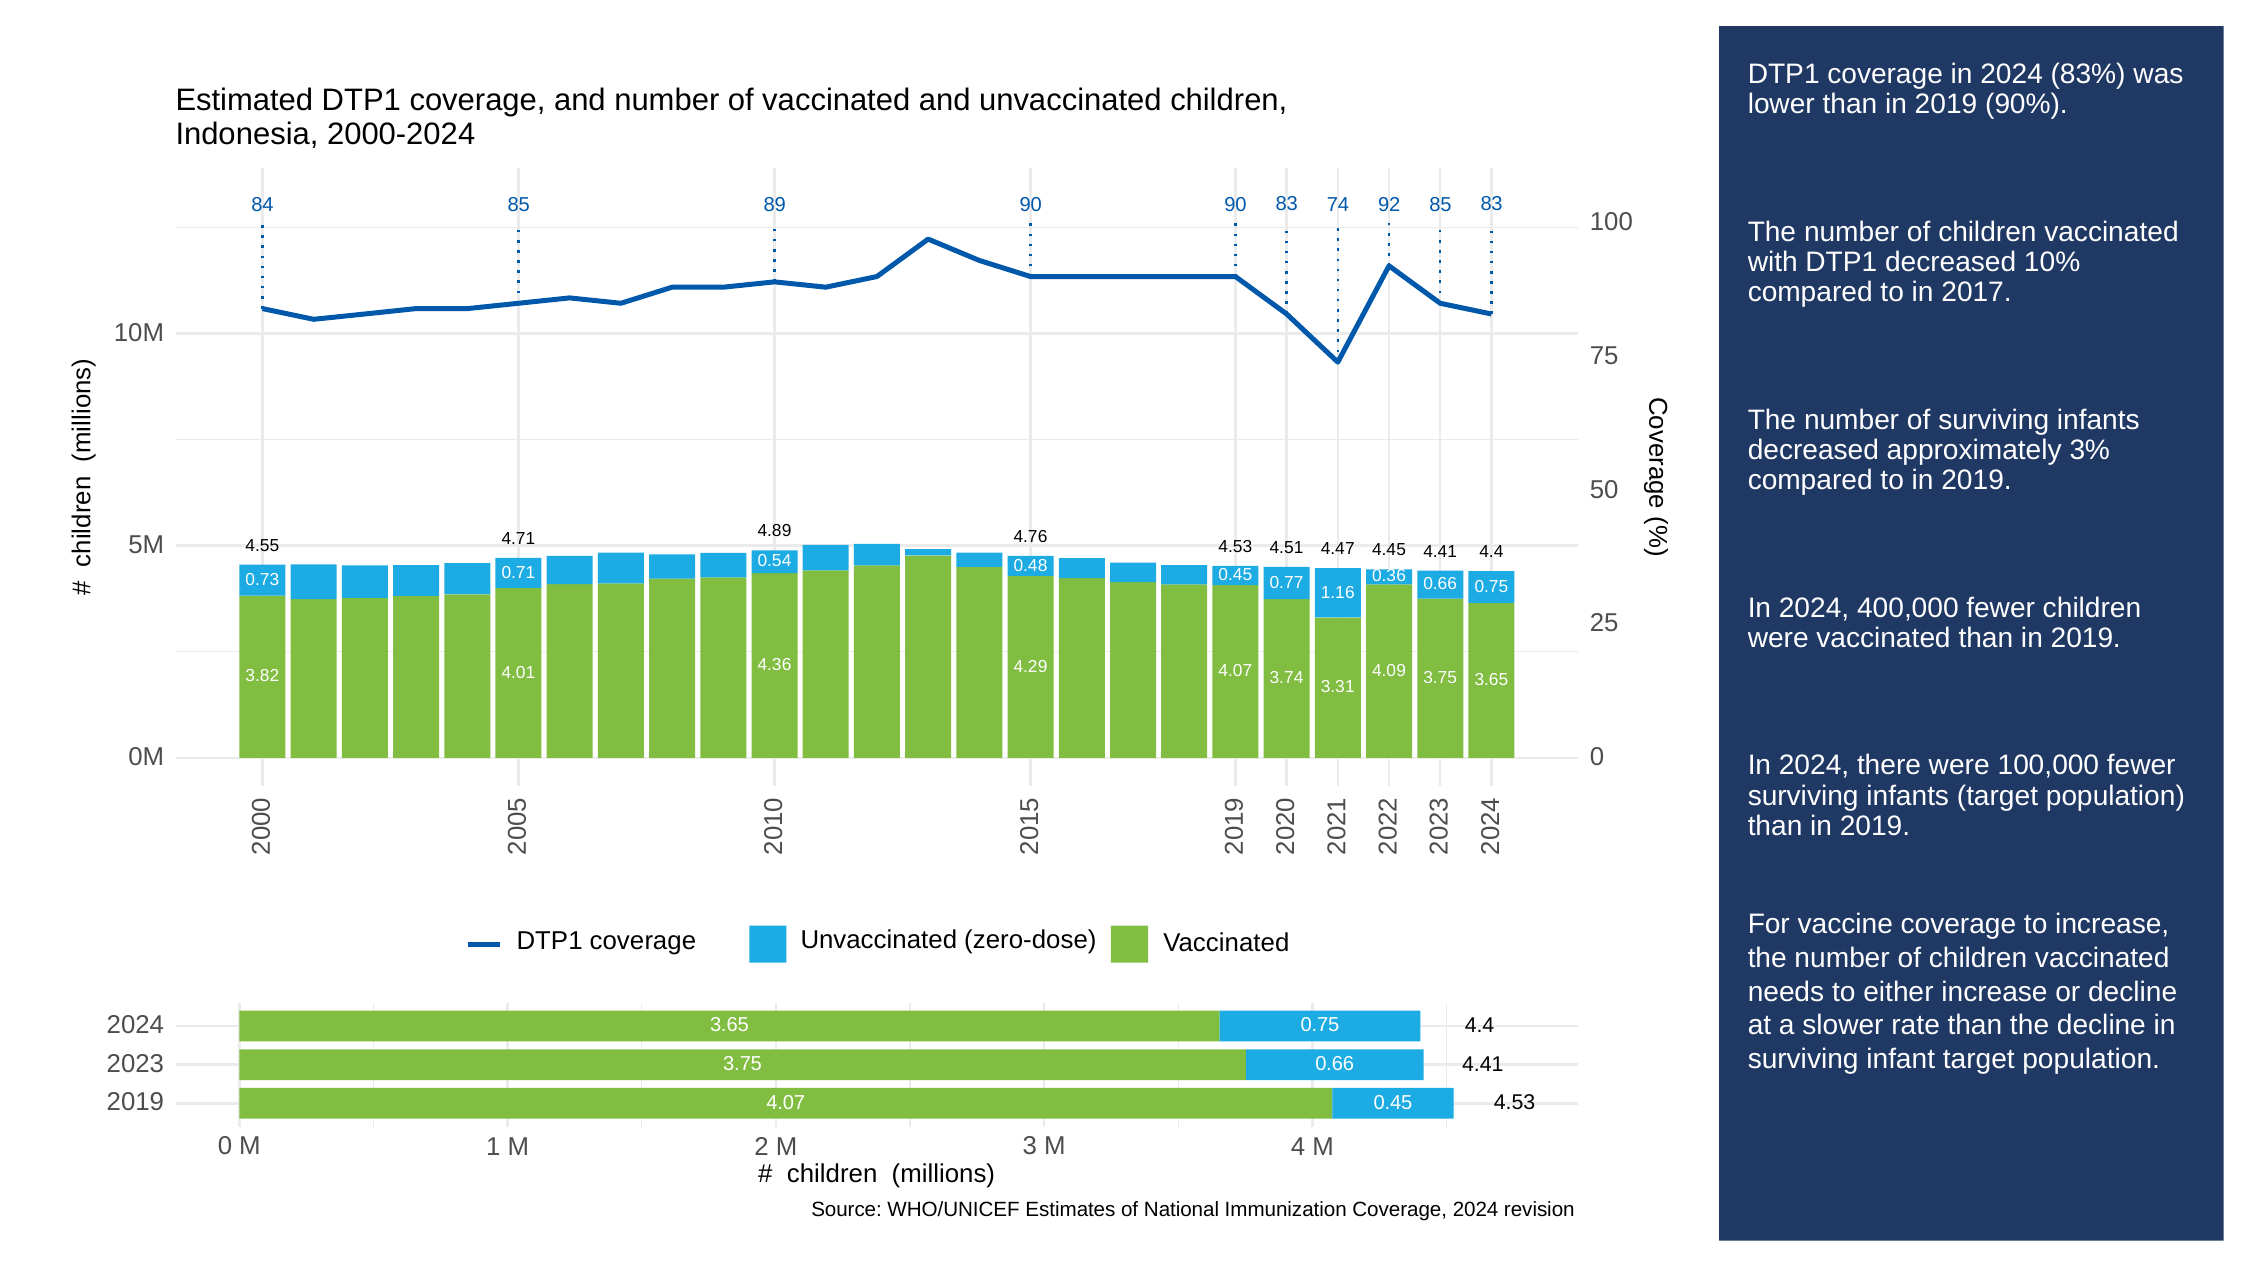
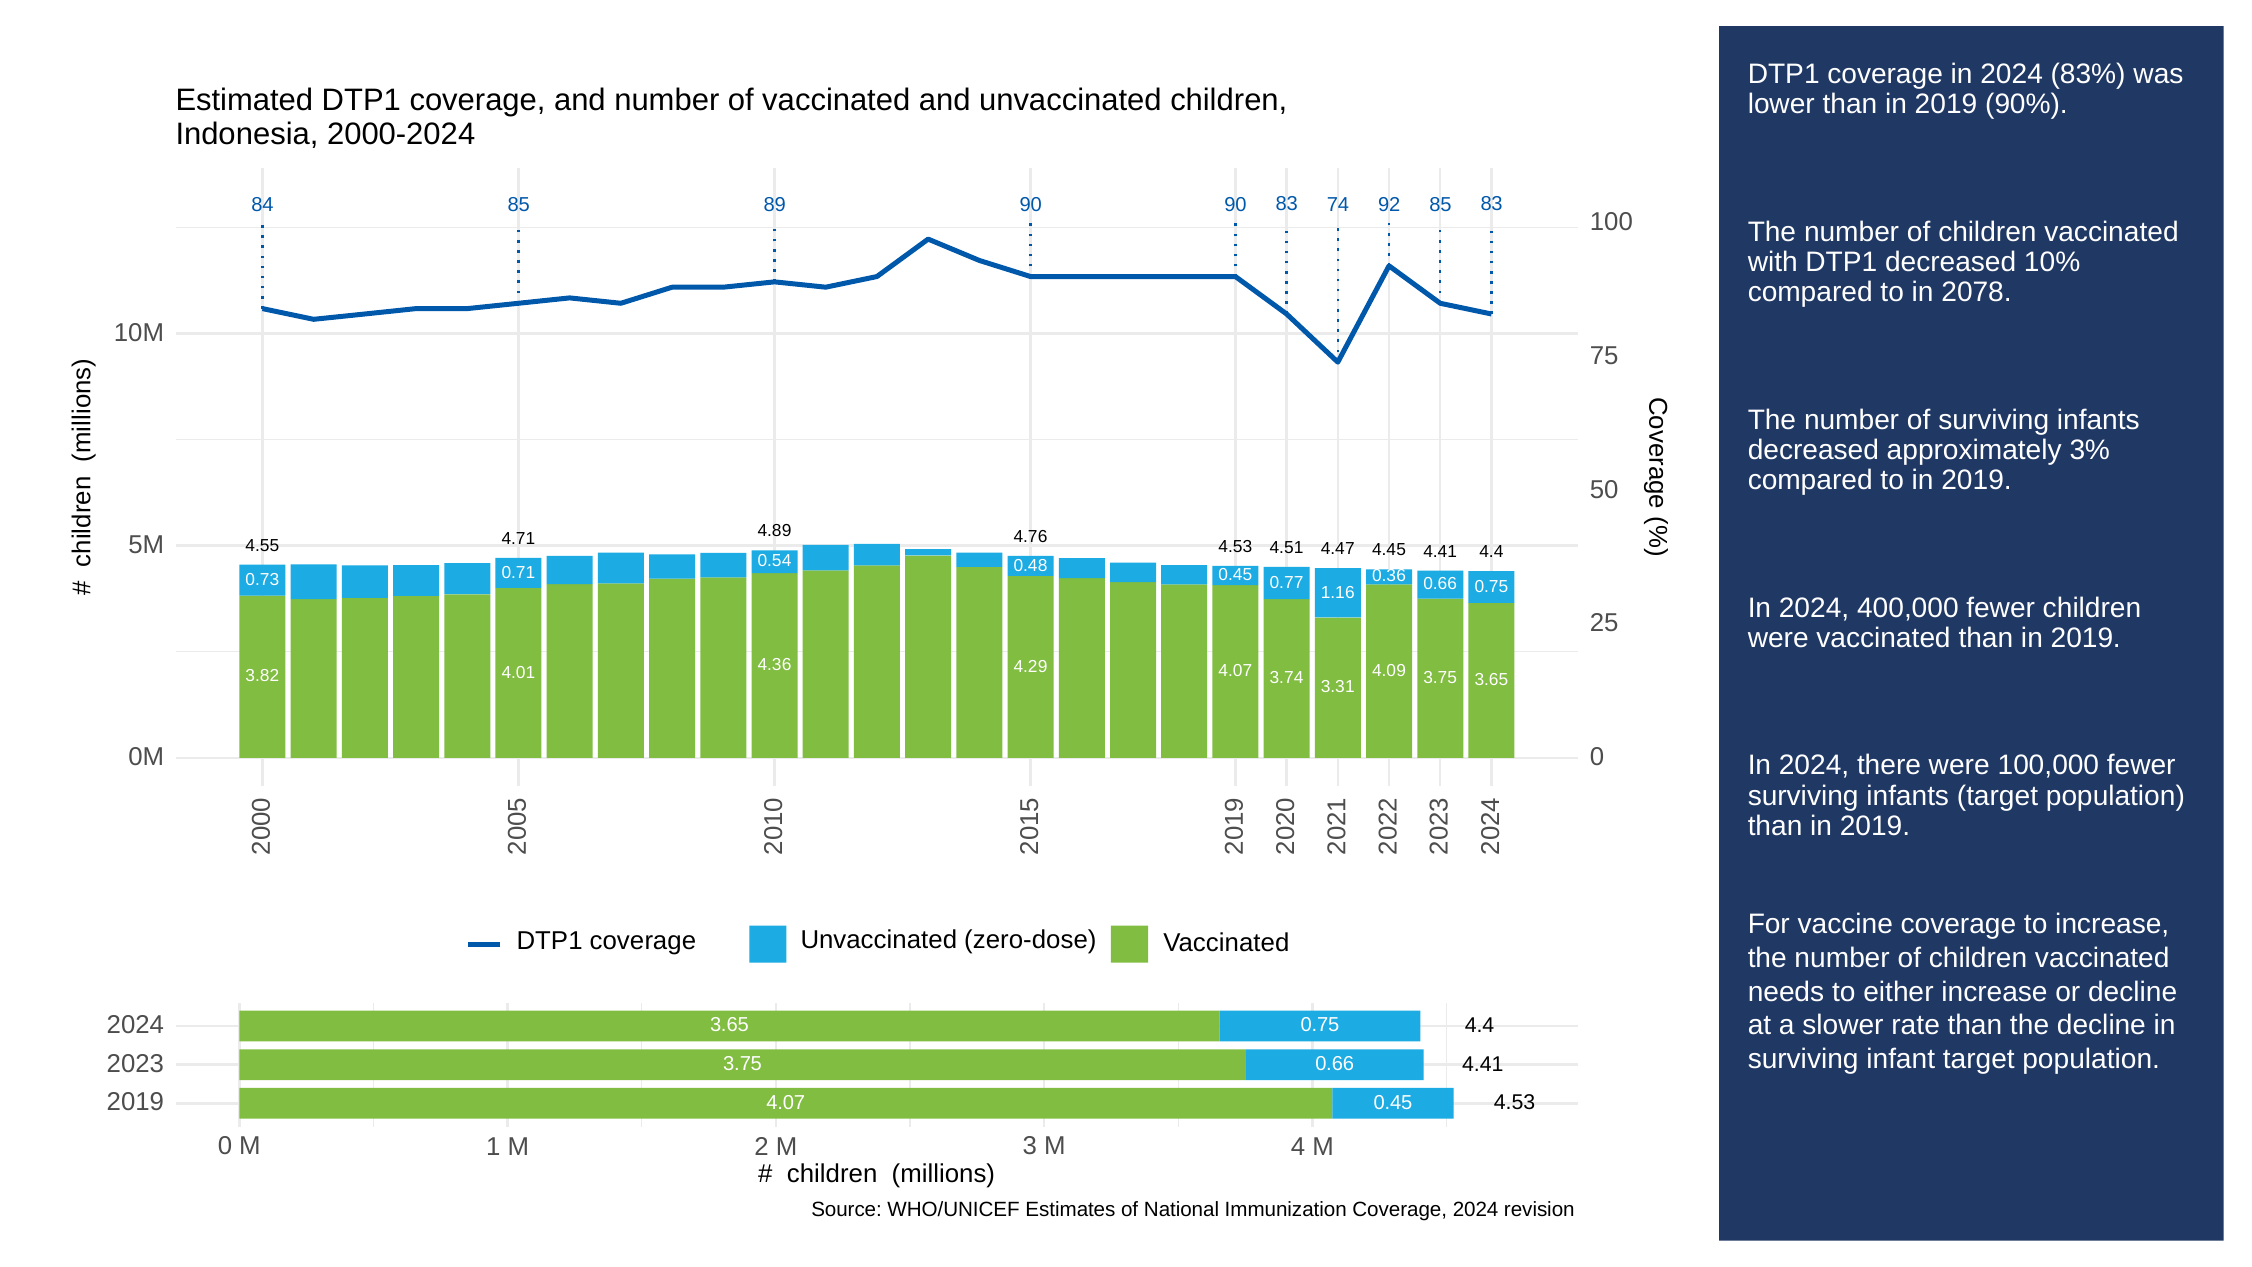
2017: 2017 -> 2078 (1977, 292)
